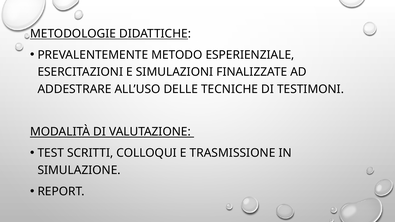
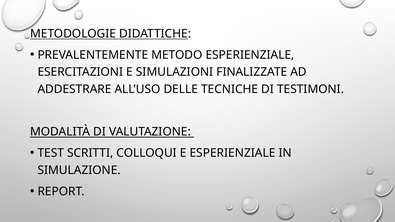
E TRASMISSIONE: TRASMISSIONE -> ESPERIENZIALE (233, 153)
